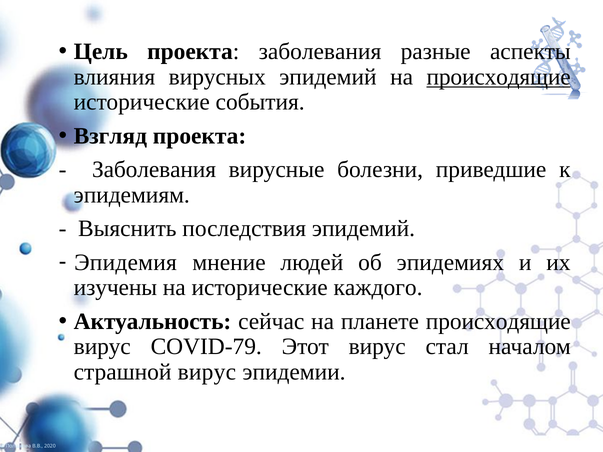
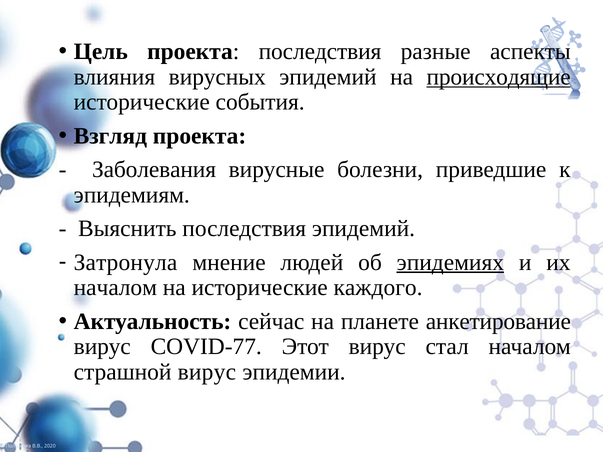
проекта заболевания: заболевания -> последствия (320, 52)
Эпидемия: Эпидемия -> Затронула (126, 262)
эпидемиях underline: none -> present (450, 262)
изучены: изучены -> началом (115, 288)
планете происходящие: происходящие -> анкетирование (498, 321)
COVID-79: COVID-79 -> COVID-77 (206, 347)
